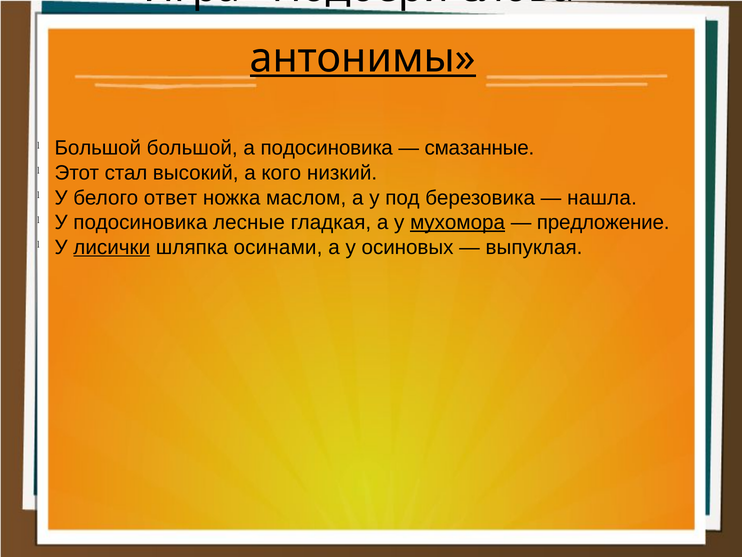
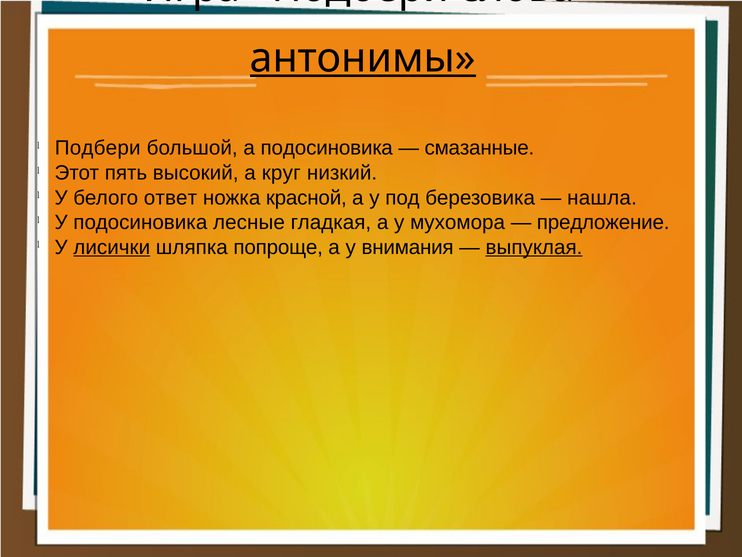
Большой: Большой -> Подбери (98, 148)
стал: стал -> пять (126, 173)
кого: кого -> круг (281, 173)
маслом: маслом -> красной (306, 198)
мухомора underline: present -> none (458, 222)
осинами: осинами -> попроще (278, 247)
осиновых: осиновых -> внимания (408, 247)
выпуклая underline: none -> present (534, 247)
